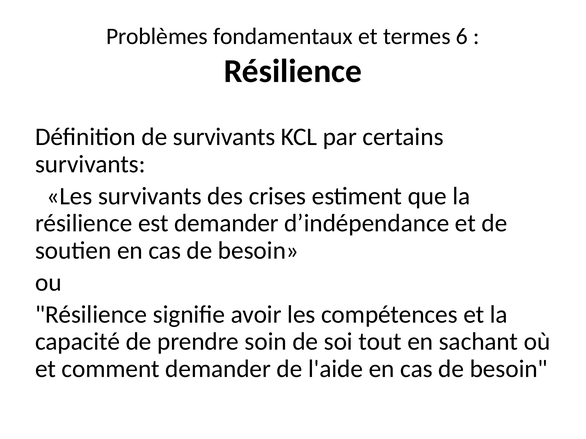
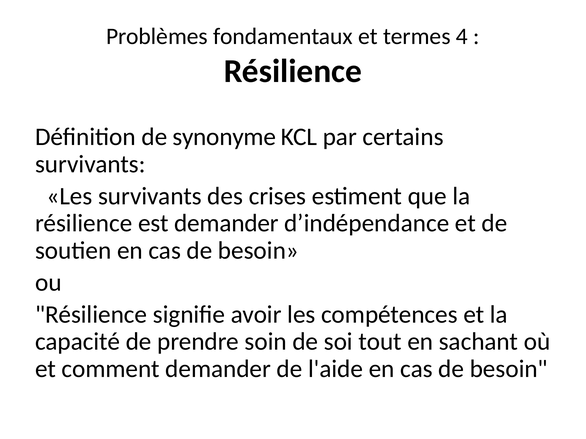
6: 6 -> 4 (462, 36)
de survivants: survivants -> synonyme (224, 137)
